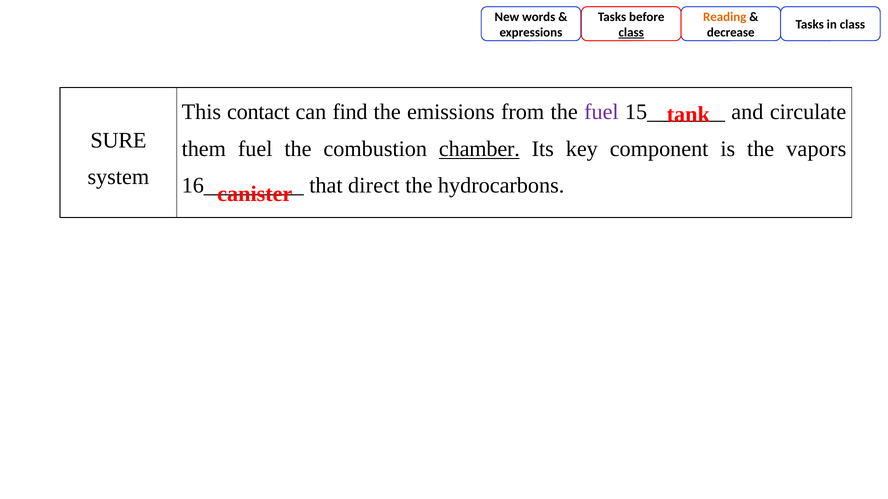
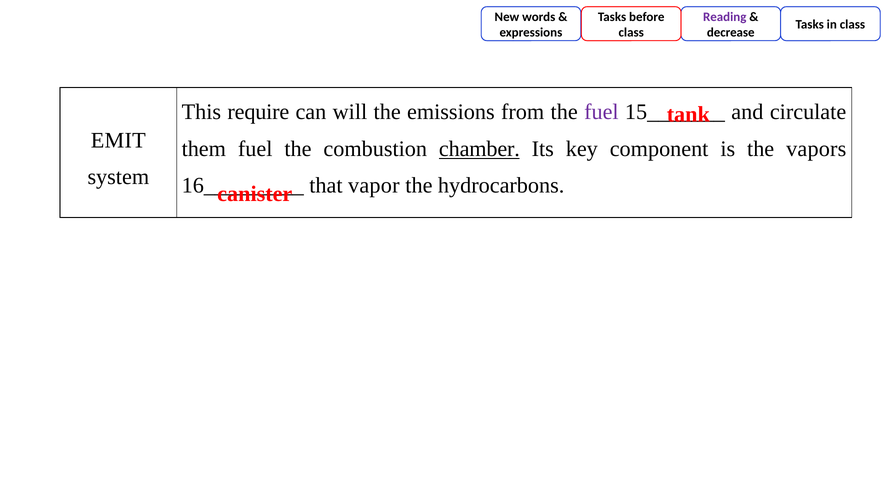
Reading colour: orange -> purple (725, 17)
class underline: present -> none (631, 32)
contact: contact -> require (258, 112)
find: find -> will (350, 112)
SURE: SURE -> EMIT (118, 140)
direct: direct -> vapor (374, 186)
